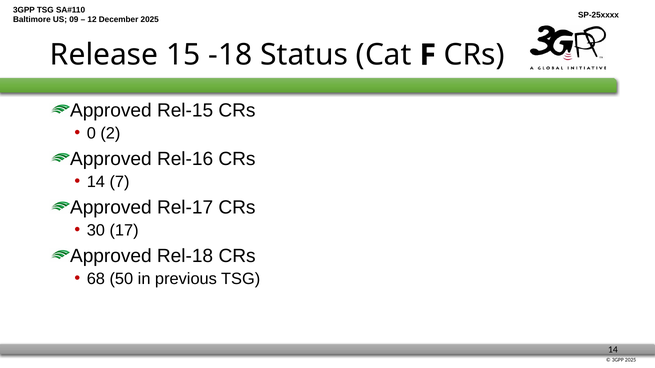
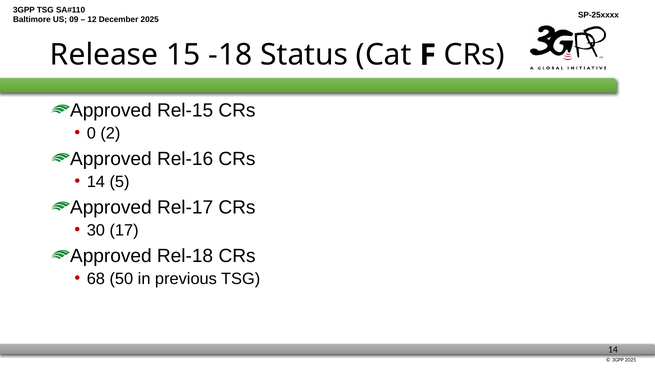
7: 7 -> 5 (120, 182)
